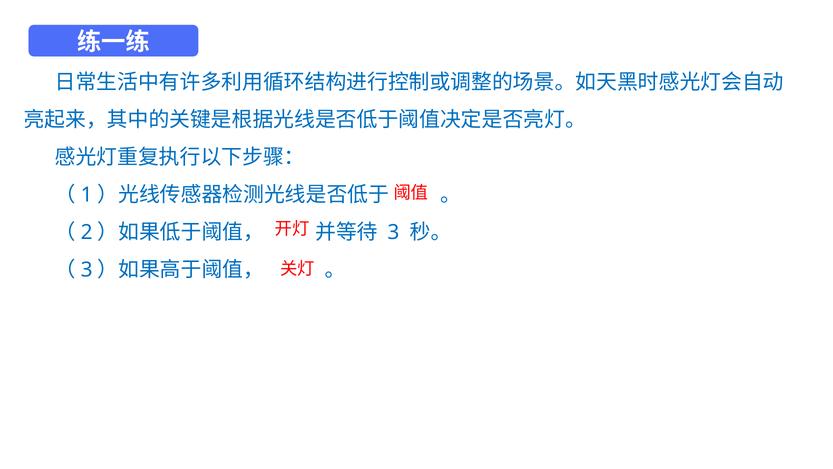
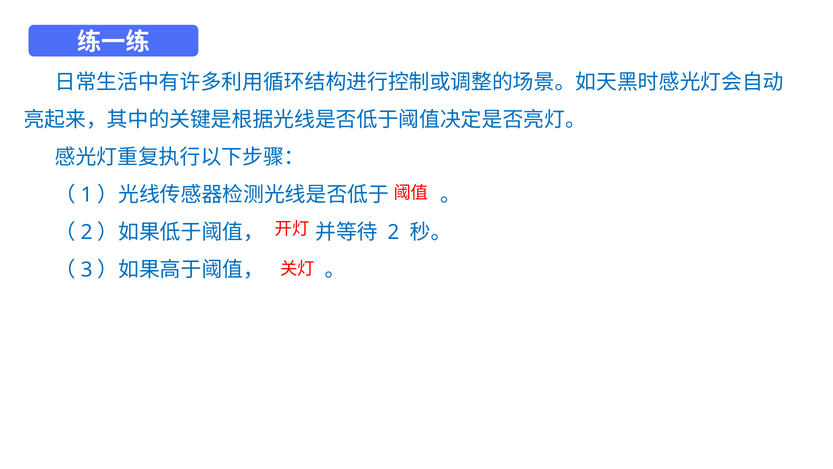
3: 3 -> 2 (393, 232)
